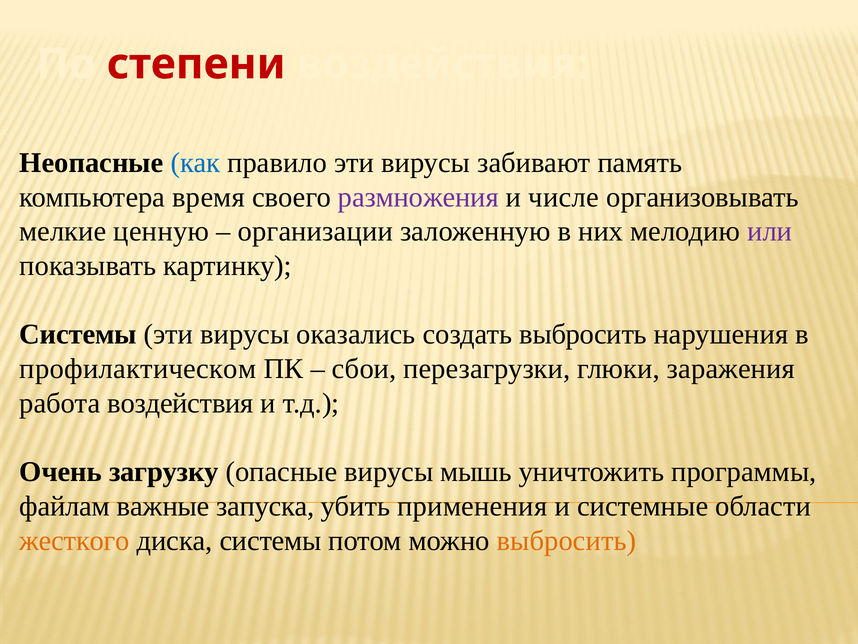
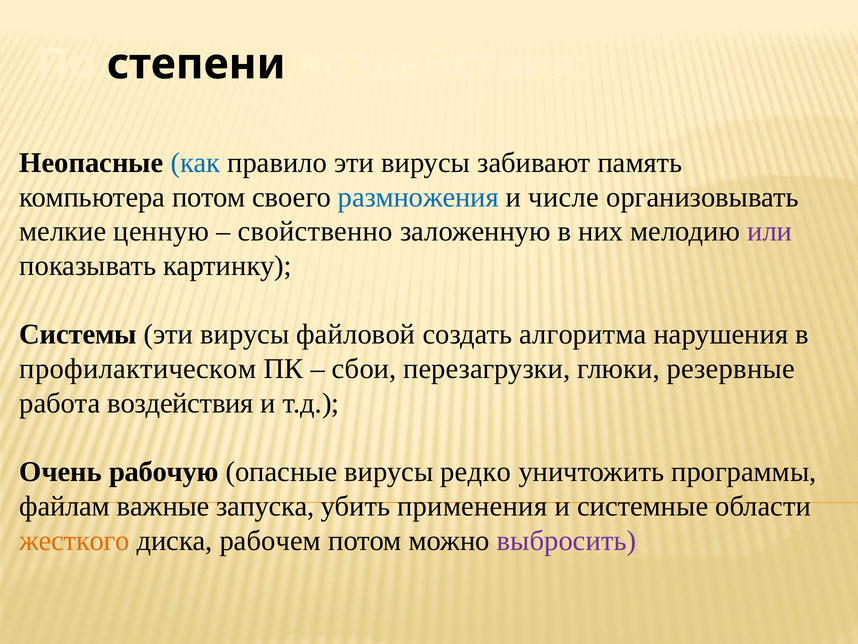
степени colour: red -> black (196, 64)
компьютера время: время -> потом (209, 197)
размножения colour: purple -> blue (418, 197)
организации: организации -> свойственно (315, 231)
оказались: оказались -> файловой (356, 334)
создать выбросить: выбросить -> алгоритма (583, 334)
заражения: заражения -> резервные (731, 369)
загрузку: загрузку -> рабочую (164, 472)
мышь: мышь -> редко (476, 472)
диска системы: системы -> рабочем (270, 540)
выбросить colour: orange -> purple (567, 540)
